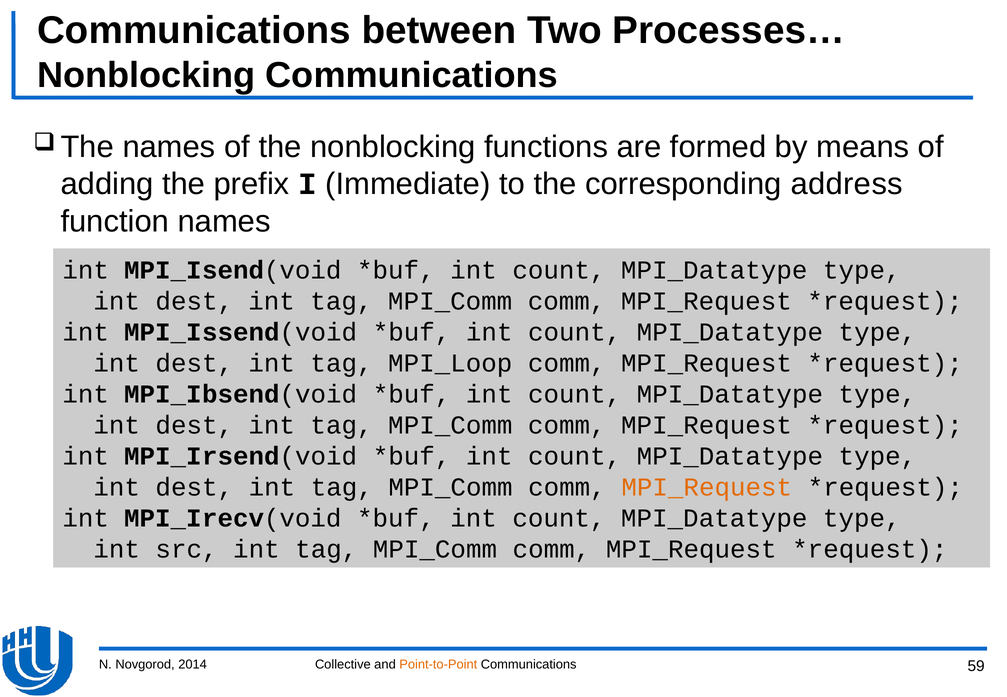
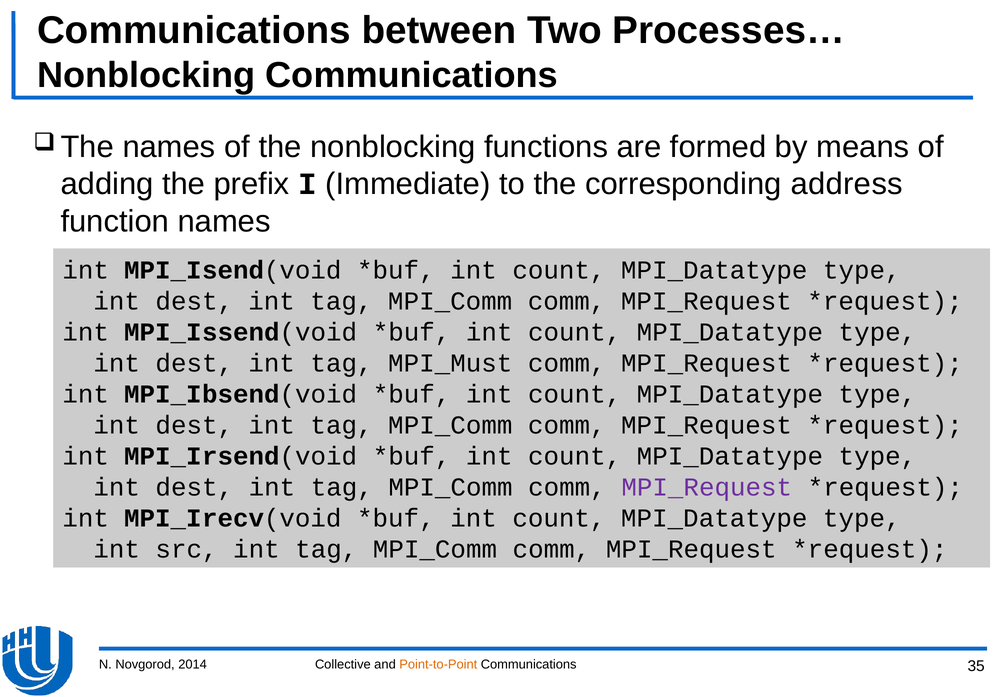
MPI_Loop: MPI_Loop -> MPI_Must (450, 363)
MPI_Request colour: orange -> purple (707, 487)
59: 59 -> 35 (976, 666)
